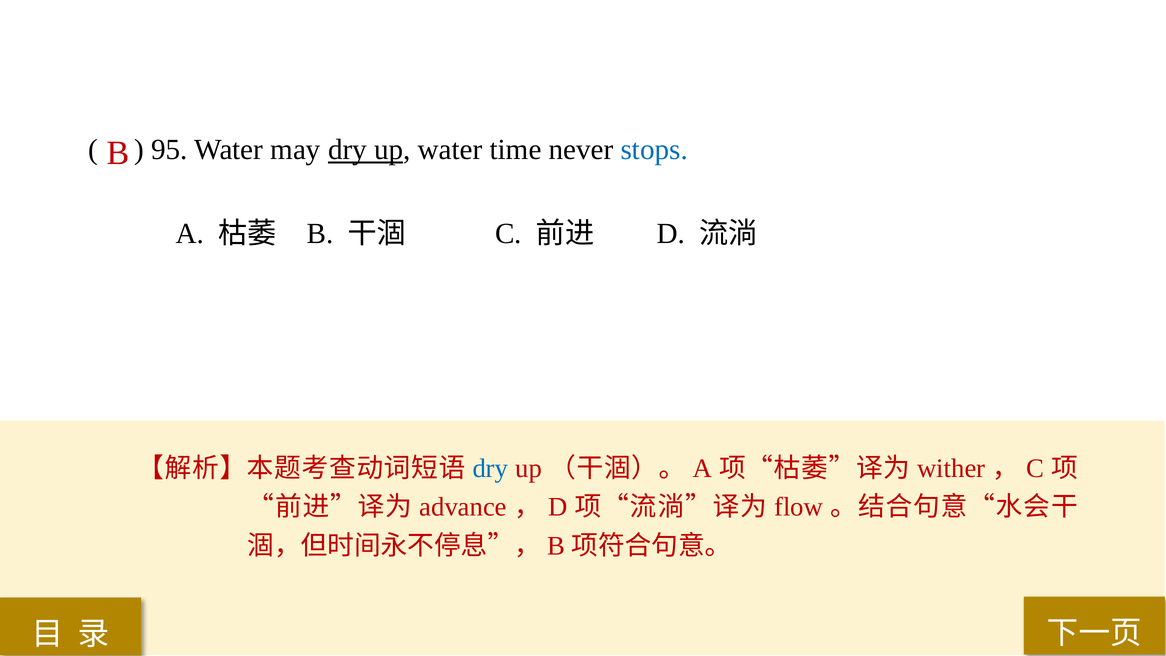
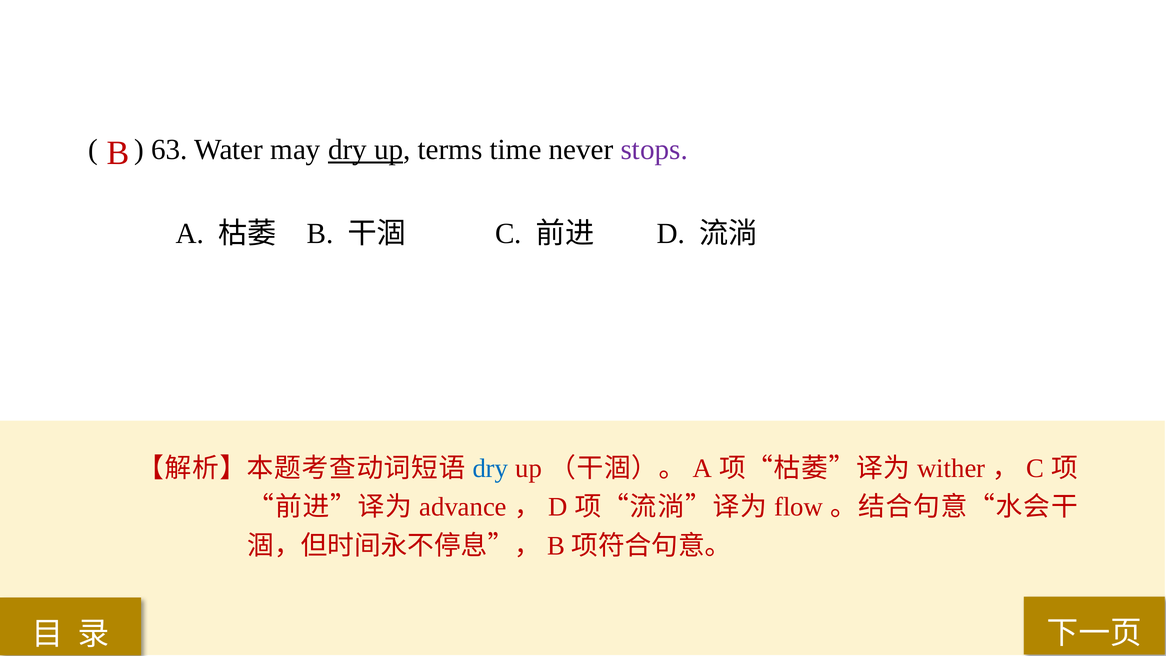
95: 95 -> 63 (169, 150)
up water: water -> terms (450, 150)
stops colour: blue -> purple (654, 150)
